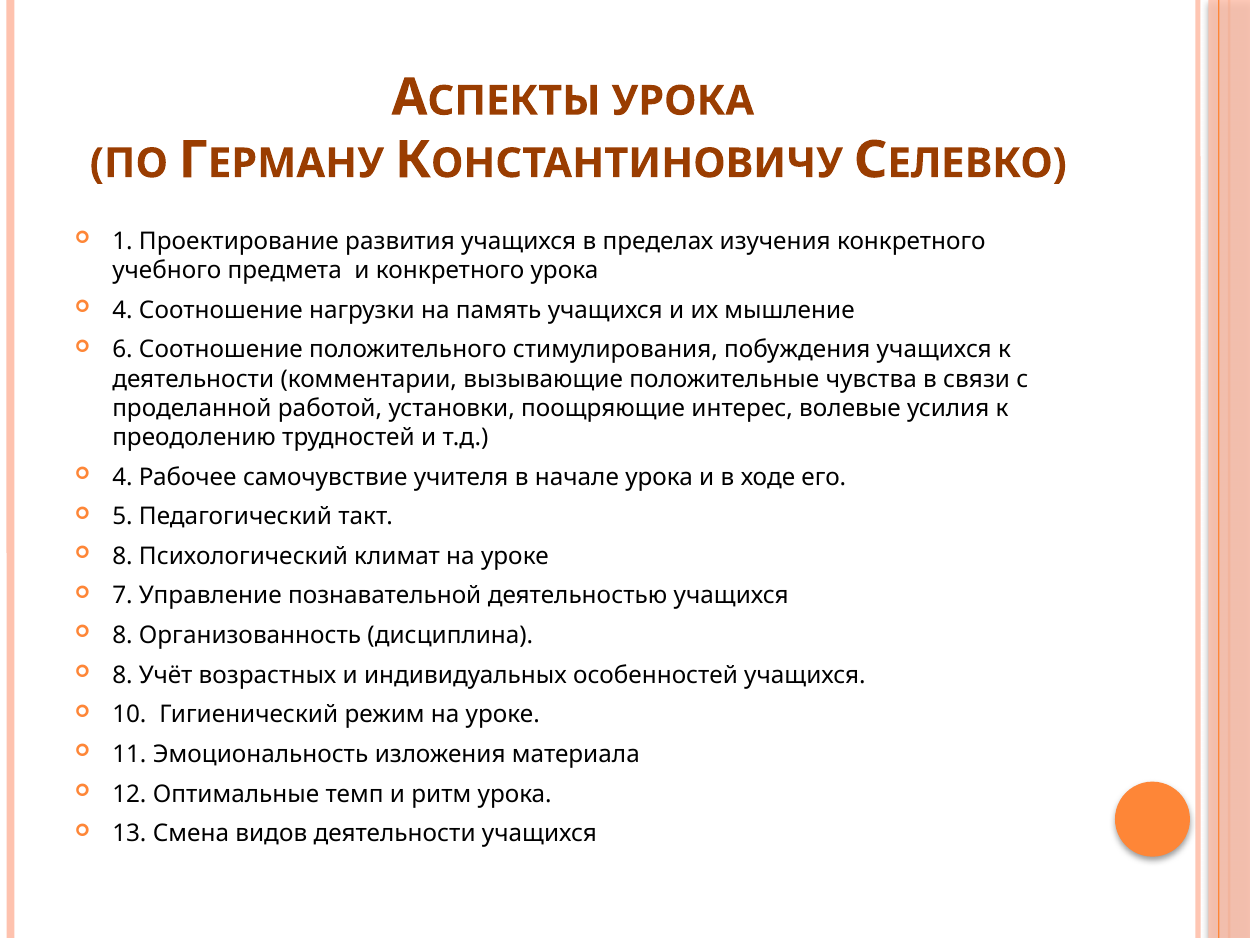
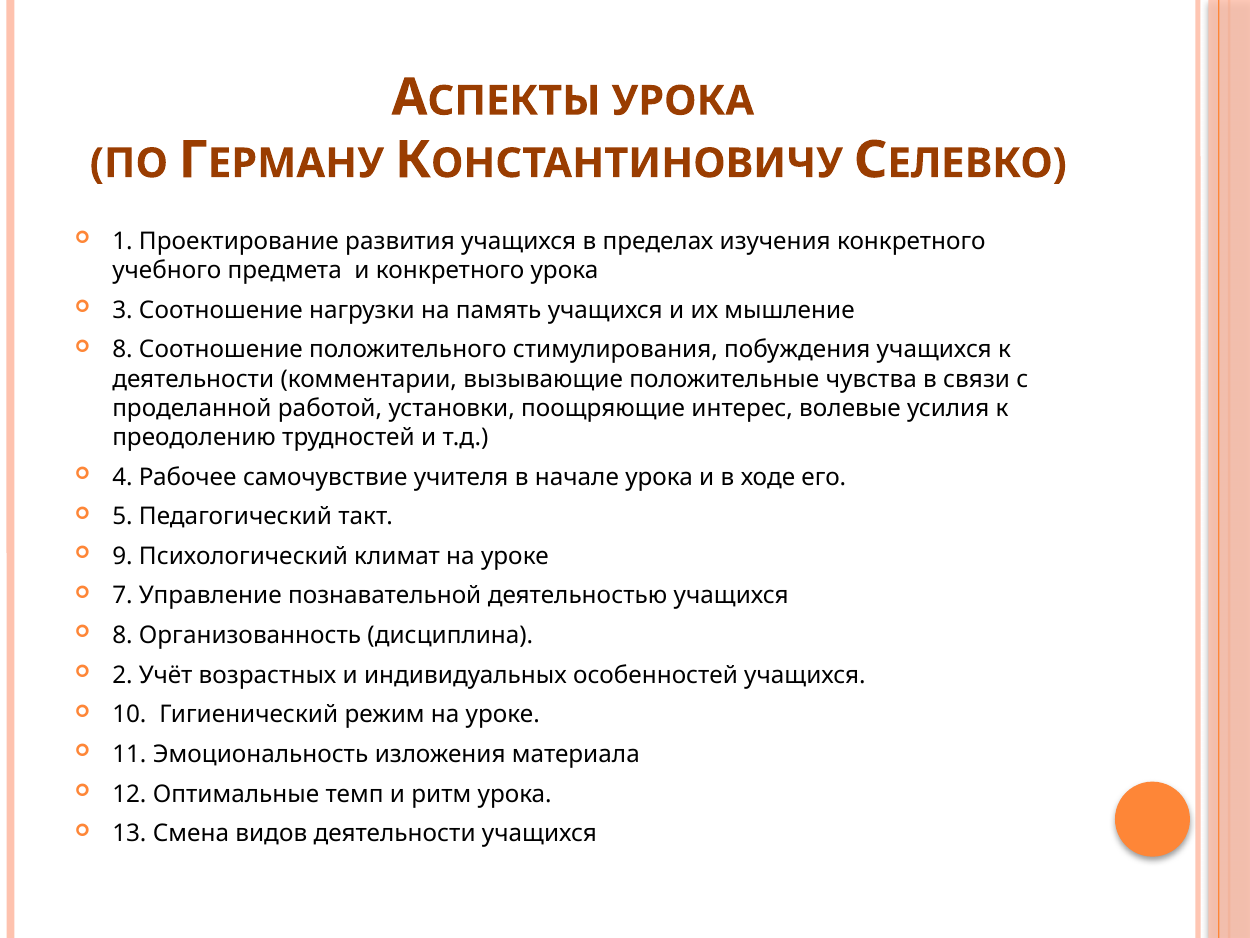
4: 4 -> 3 (122, 310)
6: 6 -> 8 (122, 350)
8: 8 -> 9 (122, 556)
8: 8 -> 2 (122, 675)
